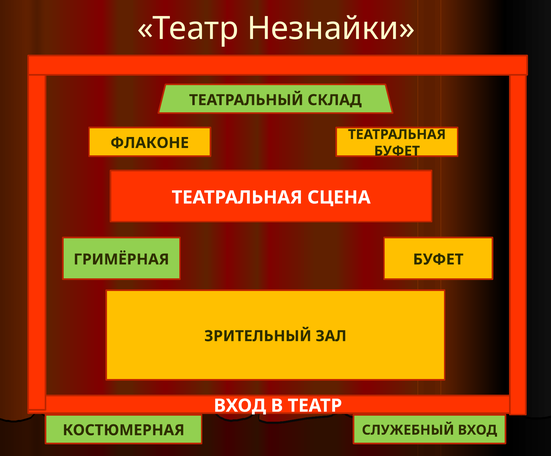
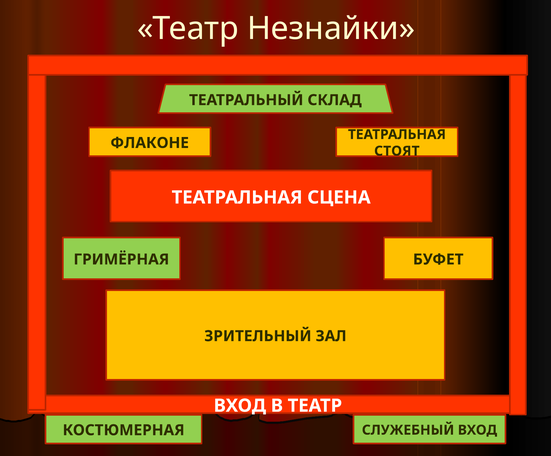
БУФЕТ: БУФЕТ -> СТОЯТ (397, 151)
